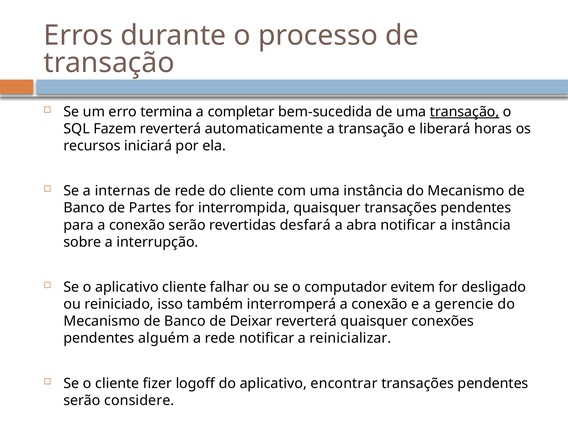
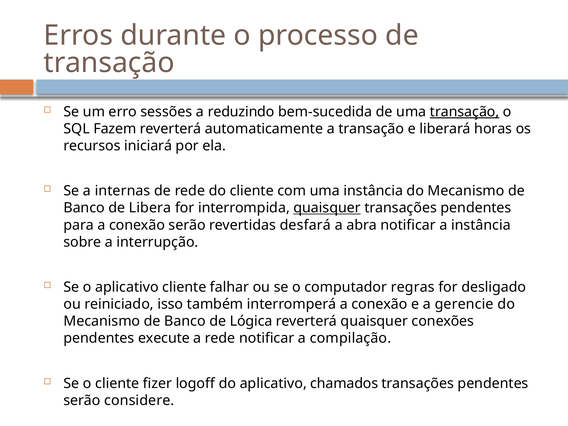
termina: termina -> sessões (166, 112)
completar: completar -> reduzindo (241, 112)
Partes: Partes -> Libera (150, 208)
quaisquer underline: none -> present (327, 208)
evitem: evitem -> regras (413, 287)
Deixar: Deixar -> Lógica (251, 321)
alguém: alguém -> execute (164, 338)
reinicializar: reinicializar -> compilação (351, 338)
encontrar: encontrar -> chamados (344, 383)
